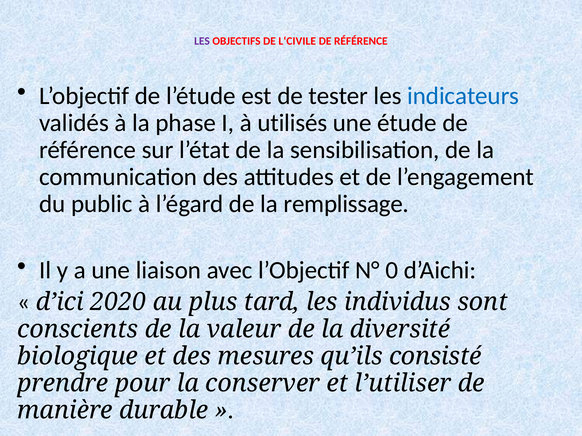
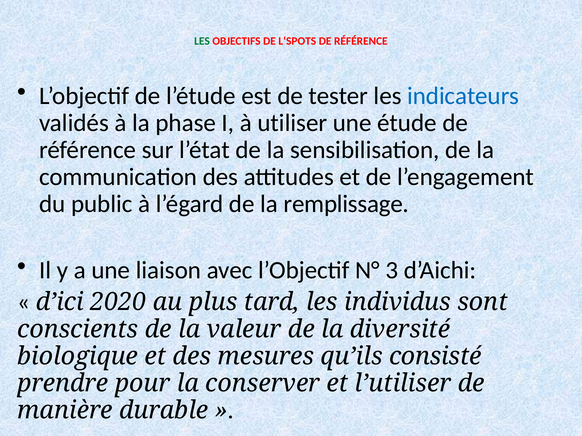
LES colour: purple -> green (202, 41)
L‘CIVILE: L‘CIVILE -> L‘SPOTS (297, 41)
utilisés: utilisés -> utiliser (292, 123)
0: 0 -> 3 (392, 271)
